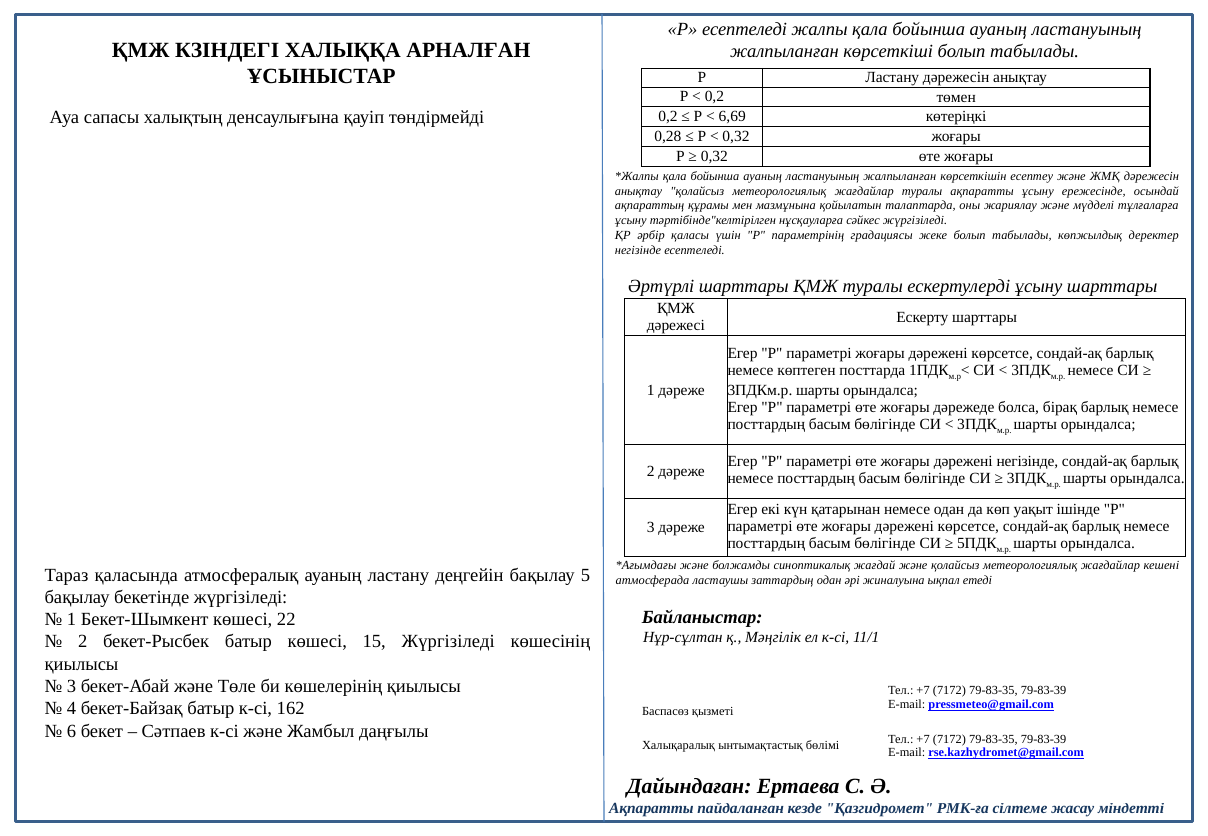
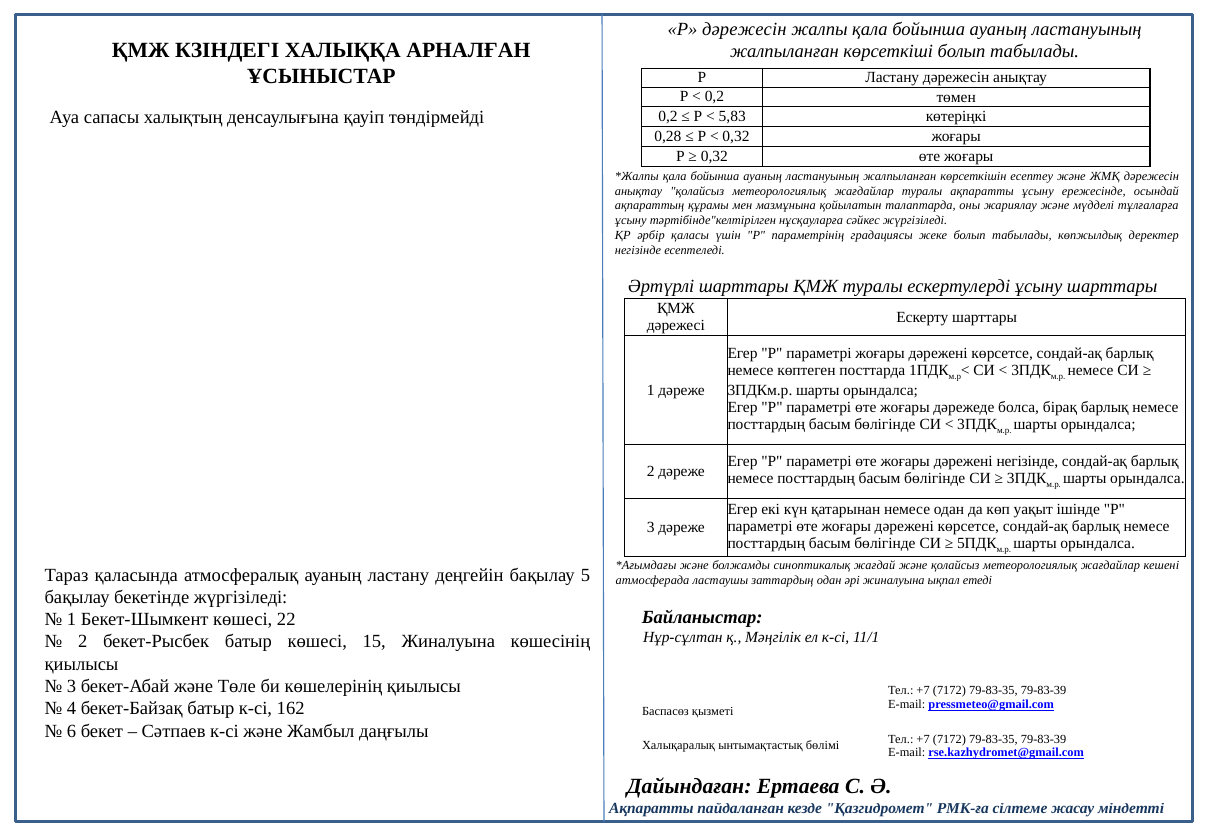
Р есептеледі: есептеледі -> дәрежесін (744, 29)
6,69: 6,69 -> 5,83 (732, 117)
15 Жүргізіледі: Жүргізіледі -> Жиналуына (448, 642)
